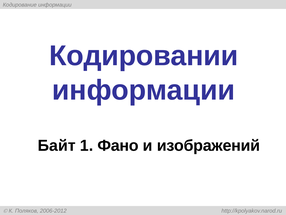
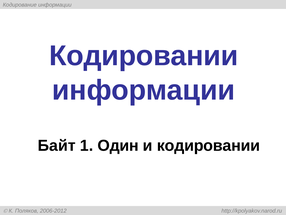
Фано: Фано -> Один (118, 145)
и изображений: изображений -> кодировании (208, 145)
